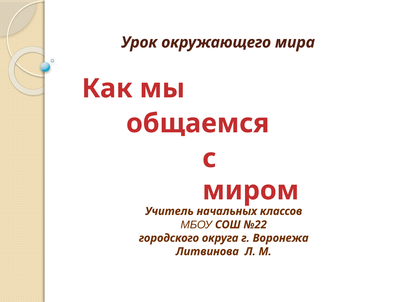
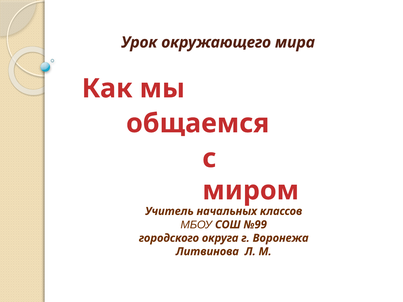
№22: №22 -> №99 (255, 225)
